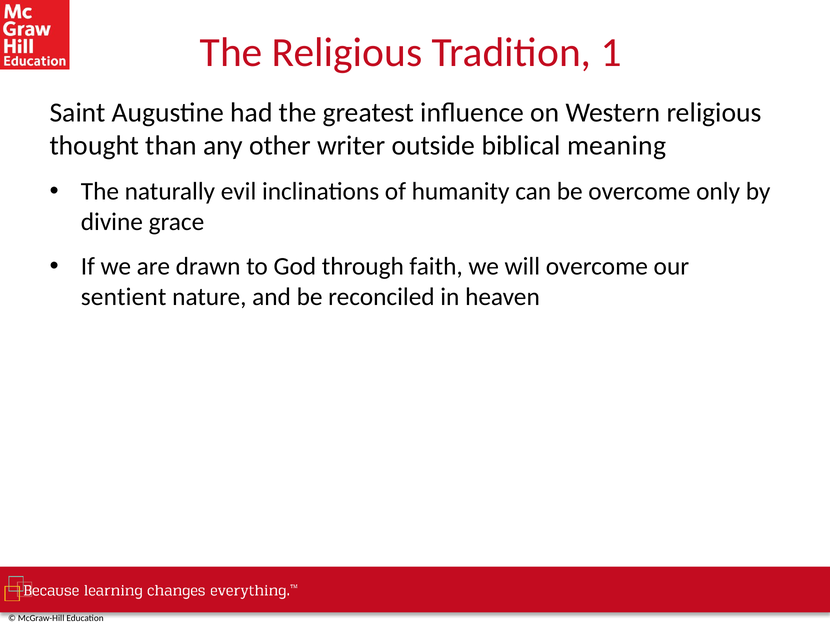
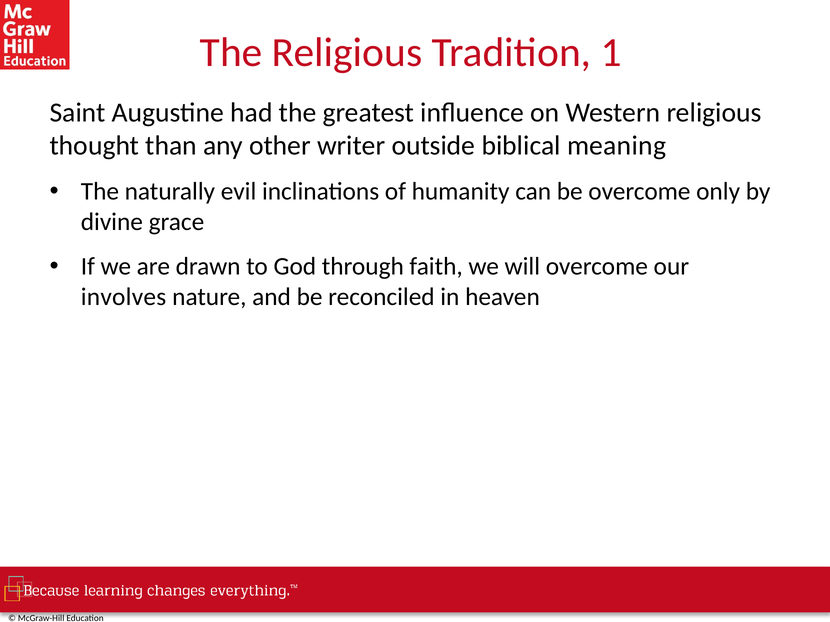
sentient: sentient -> involves (124, 297)
